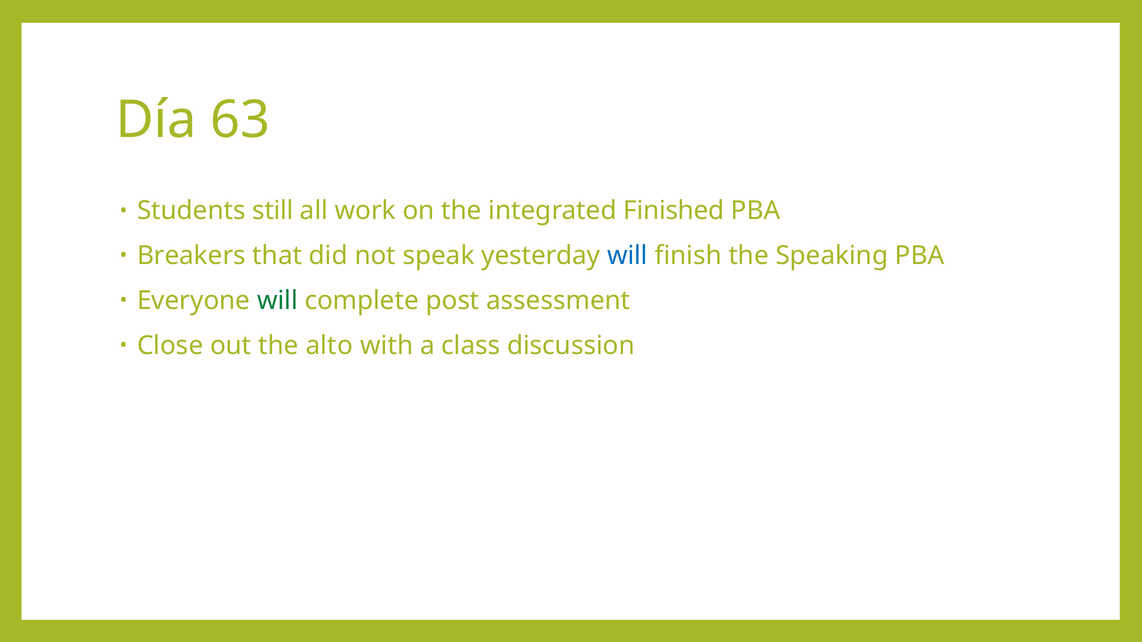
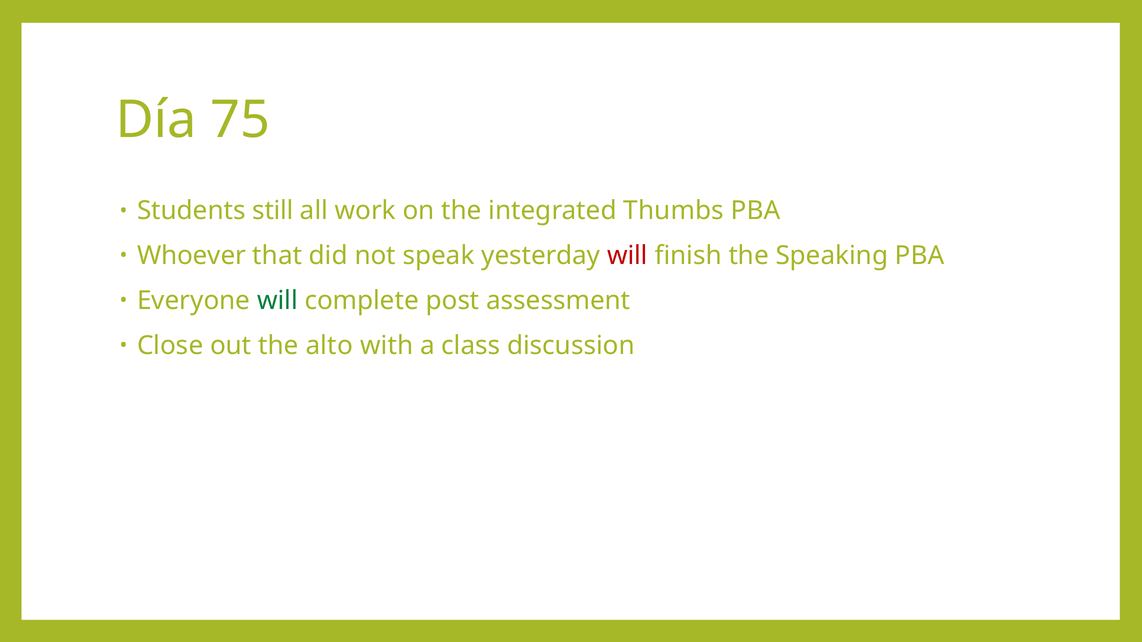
63: 63 -> 75 (240, 120)
Finished: Finished -> Thumbs (674, 211)
Breakers: Breakers -> Whoever (191, 256)
will colour: blue -> red (627, 256)
